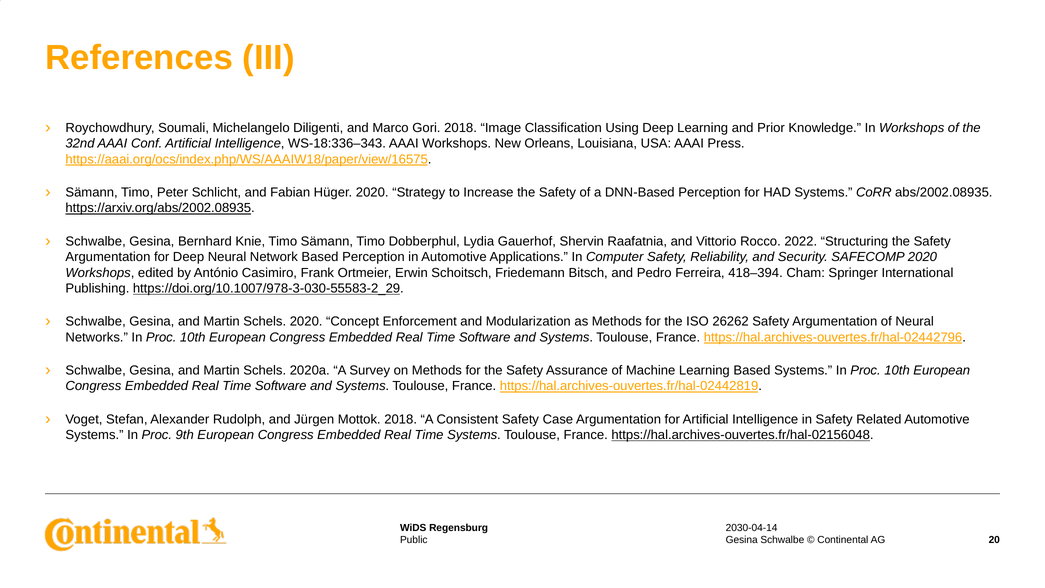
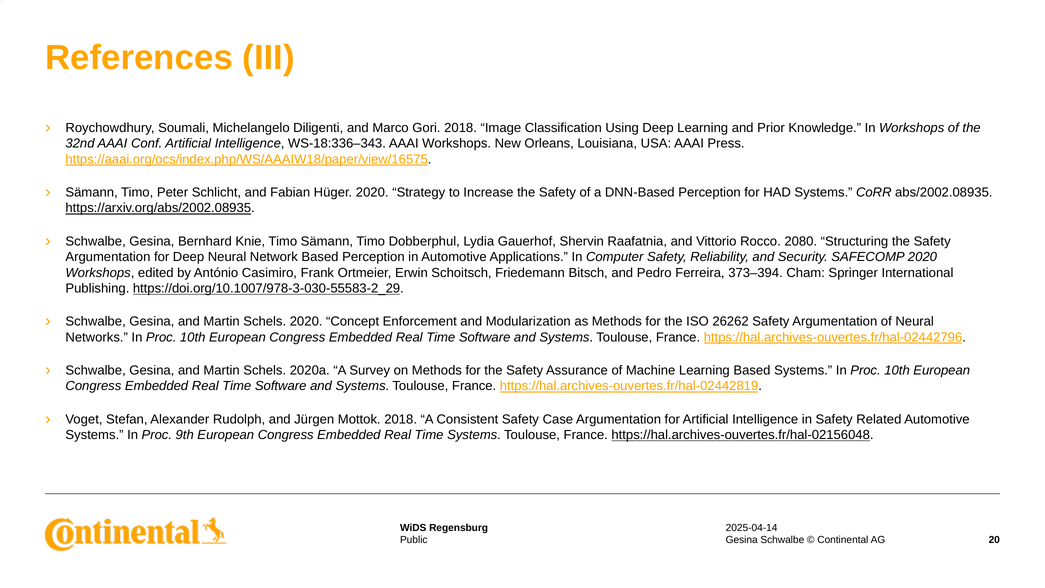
2022: 2022 -> 2080 (801, 241)
418–394: 418–394 -> 373–394 (756, 273)
2030-04-14: 2030-04-14 -> 2025-04-14 (752, 528)
